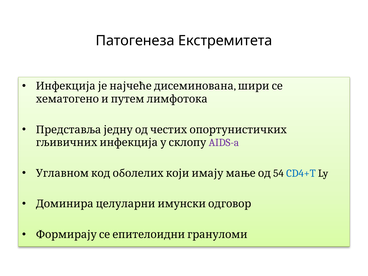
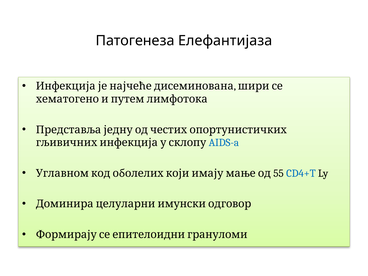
Екстремитета: Екстремитета -> Елефантијаза (225, 41)
AIDS-a colour: purple -> blue (224, 143)
54: 54 -> 55 (278, 173)
